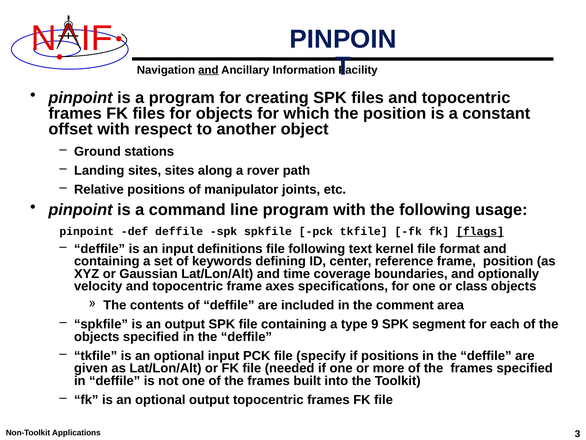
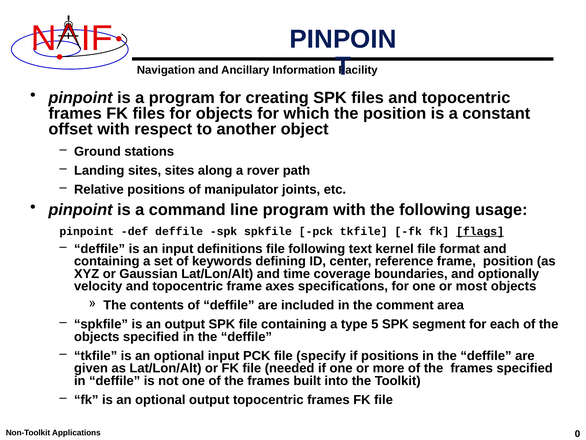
and underline: present -> none (208, 70)
class: class -> most (471, 286)
9: 9 -> 5 (375, 324)
3: 3 -> 0 (578, 434)
